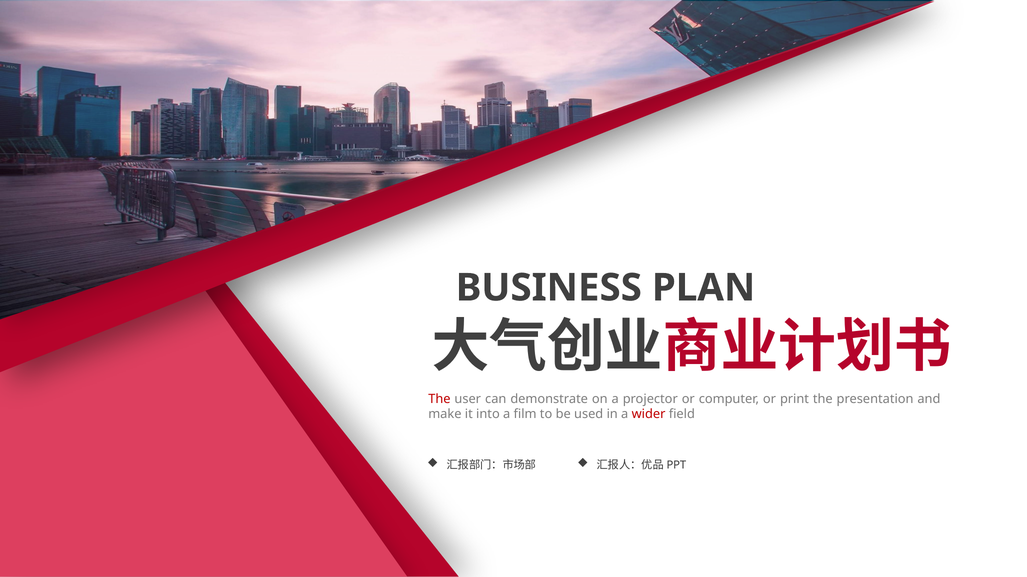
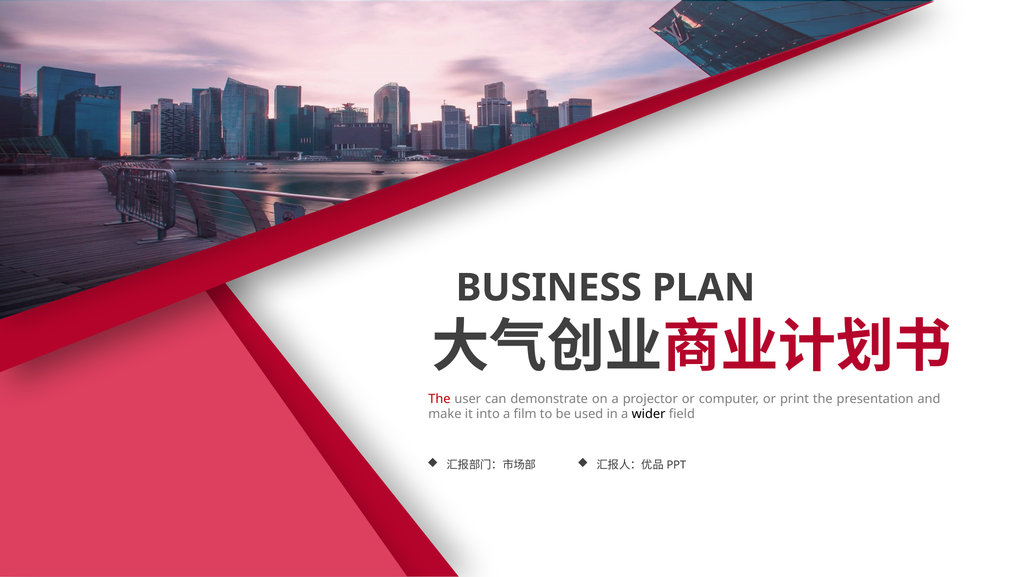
wider colour: red -> black (649, 415)
